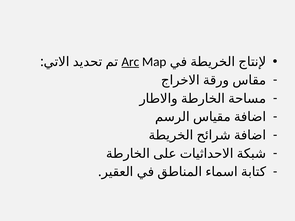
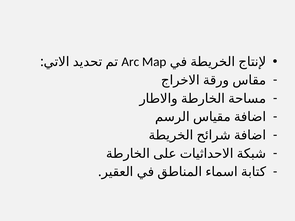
Arc underline: present -> none (130, 62)
